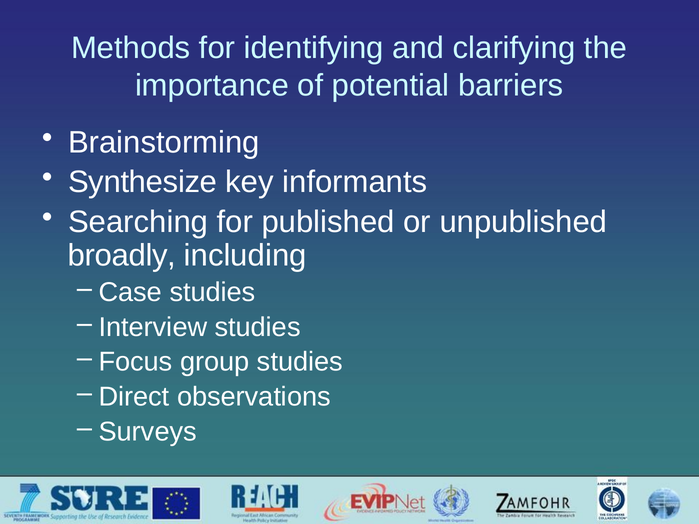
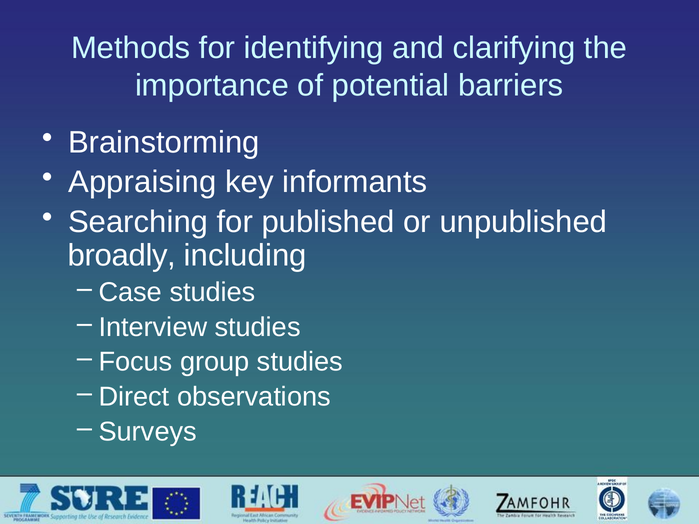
Synthesize: Synthesize -> Appraising (142, 182)
